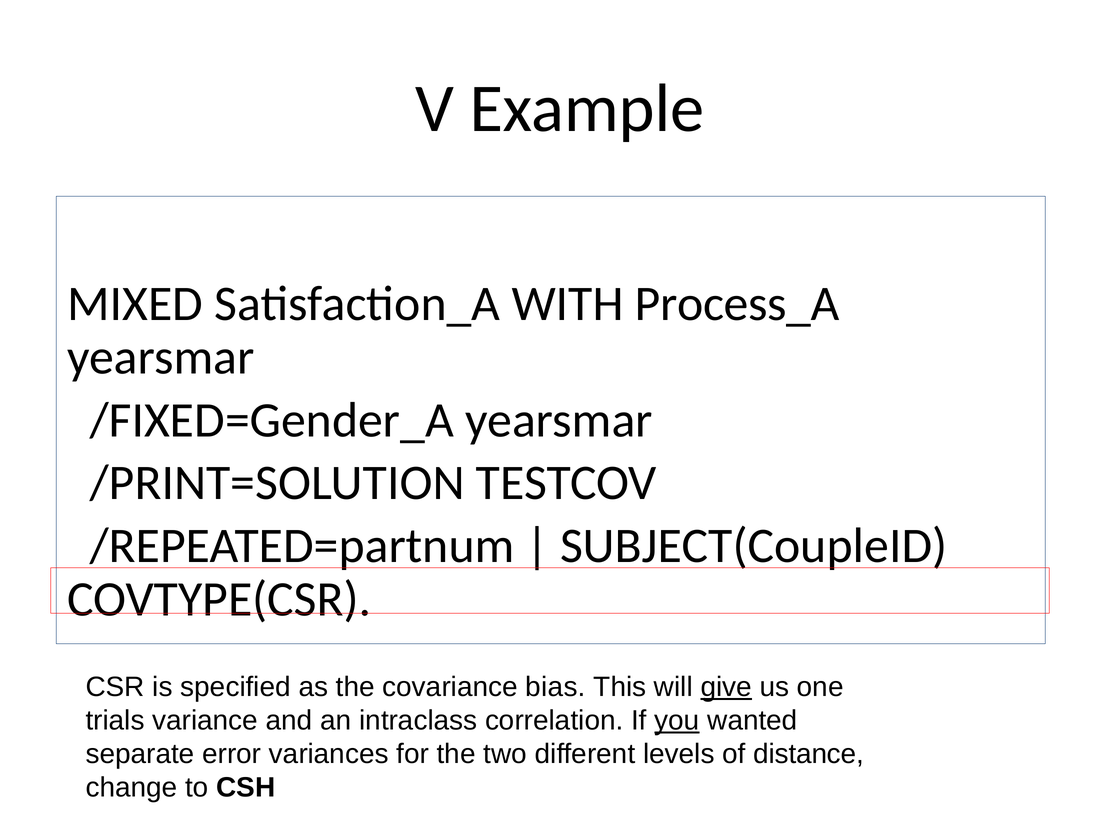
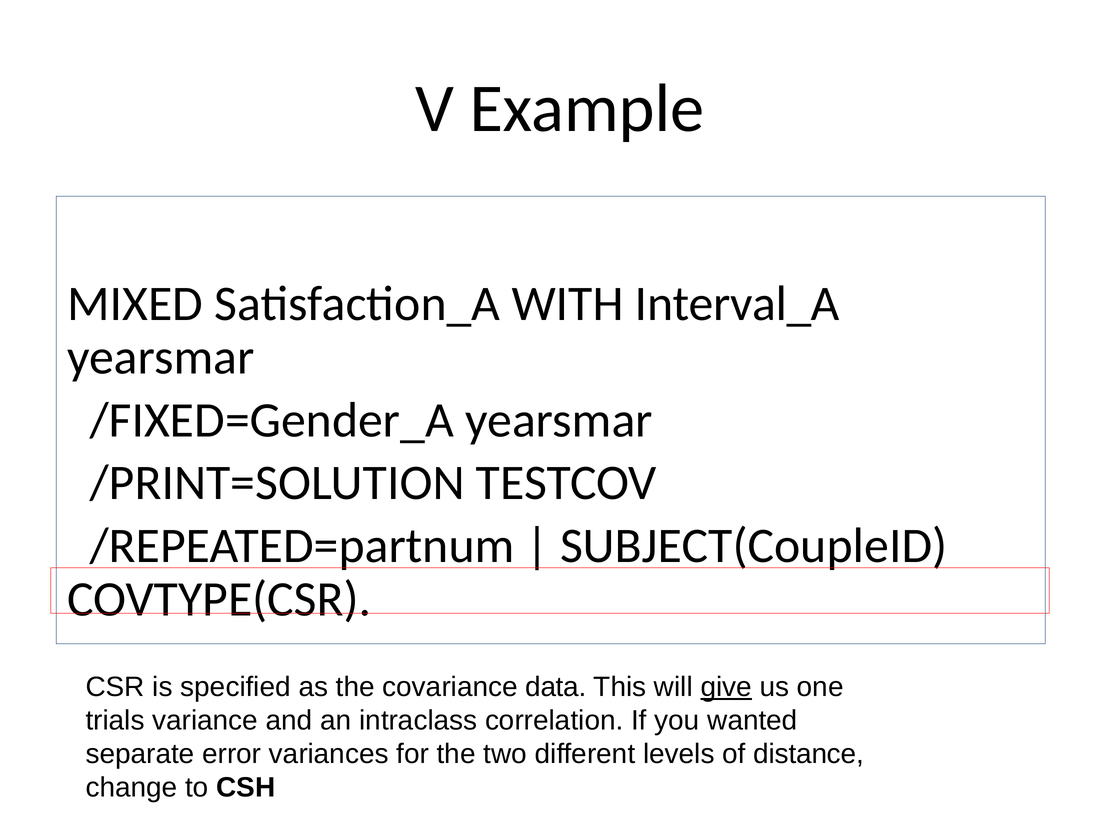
Process_A: Process_A -> Interval_A (737, 304)
bias: bias -> data (556, 687)
you underline: present -> none (677, 720)
